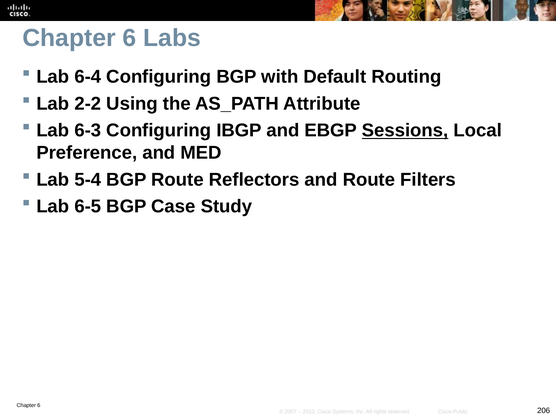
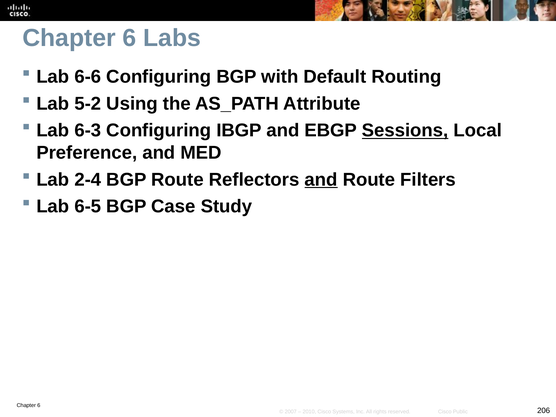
6-4: 6-4 -> 6-6 (88, 77)
2-2: 2-2 -> 5-2 (88, 104)
5-4: 5-4 -> 2-4 (88, 180)
and underline: none -> present (321, 180)
